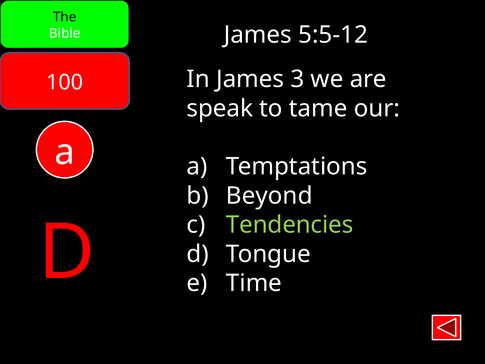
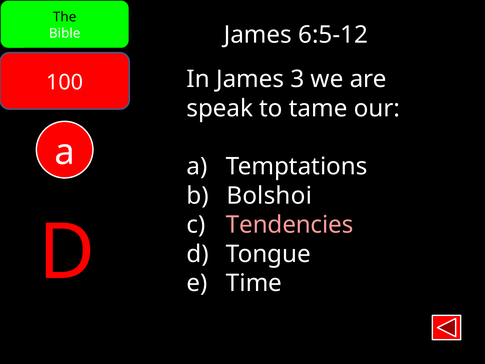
5:5-12: 5:5-12 -> 6:5-12 (333, 35)
Beyond: Beyond -> Bolshoi (269, 196)
Tendencies colour: light green -> pink (290, 225)
